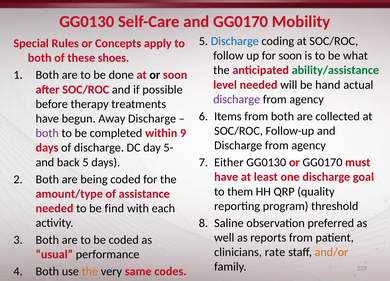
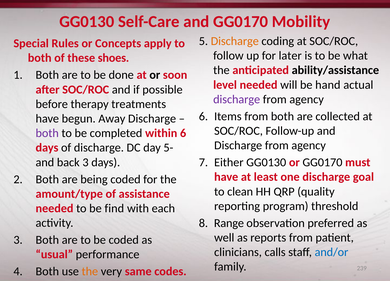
Discharge colour: blue -> orange (235, 41)
for soon: soon -> later (290, 56)
ability/assistance colour: green -> black (335, 70)
within 9: 9 -> 6 (183, 133)
back 5: 5 -> 3 (86, 162)
them: them -> clean (240, 191)
Saline: Saline -> Range (229, 223)
rate: rate -> calls (275, 252)
and/or colour: orange -> blue (331, 252)
